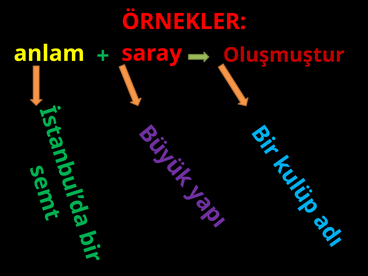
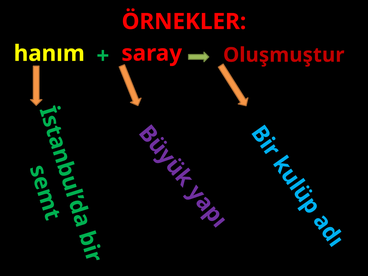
anlam: anlam -> hanım (49, 53)
